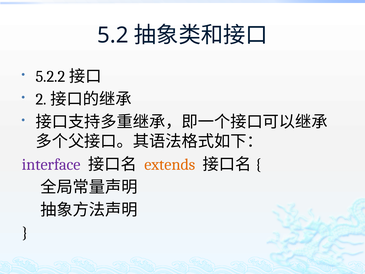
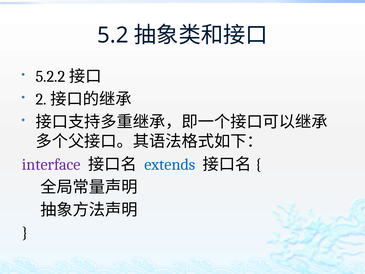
extends colour: orange -> blue (170, 164)
